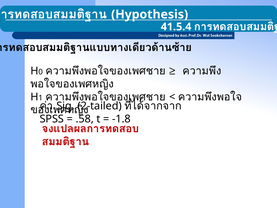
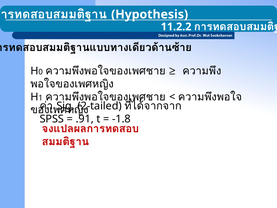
41.5.4: 41.5.4 -> 11.2.2 (176, 27)
.58: .58 -> .91 (85, 119)
